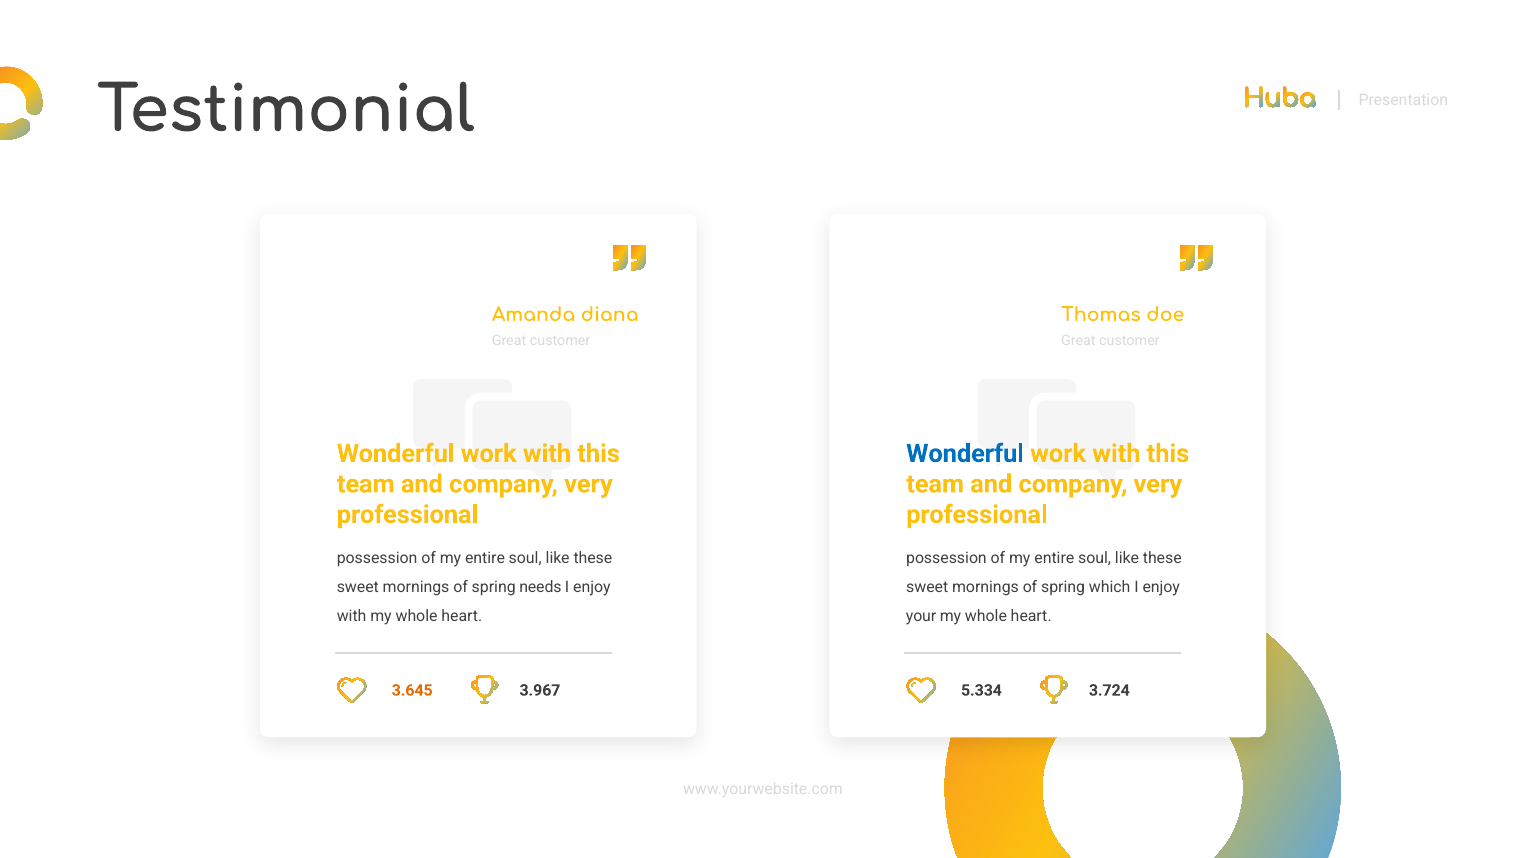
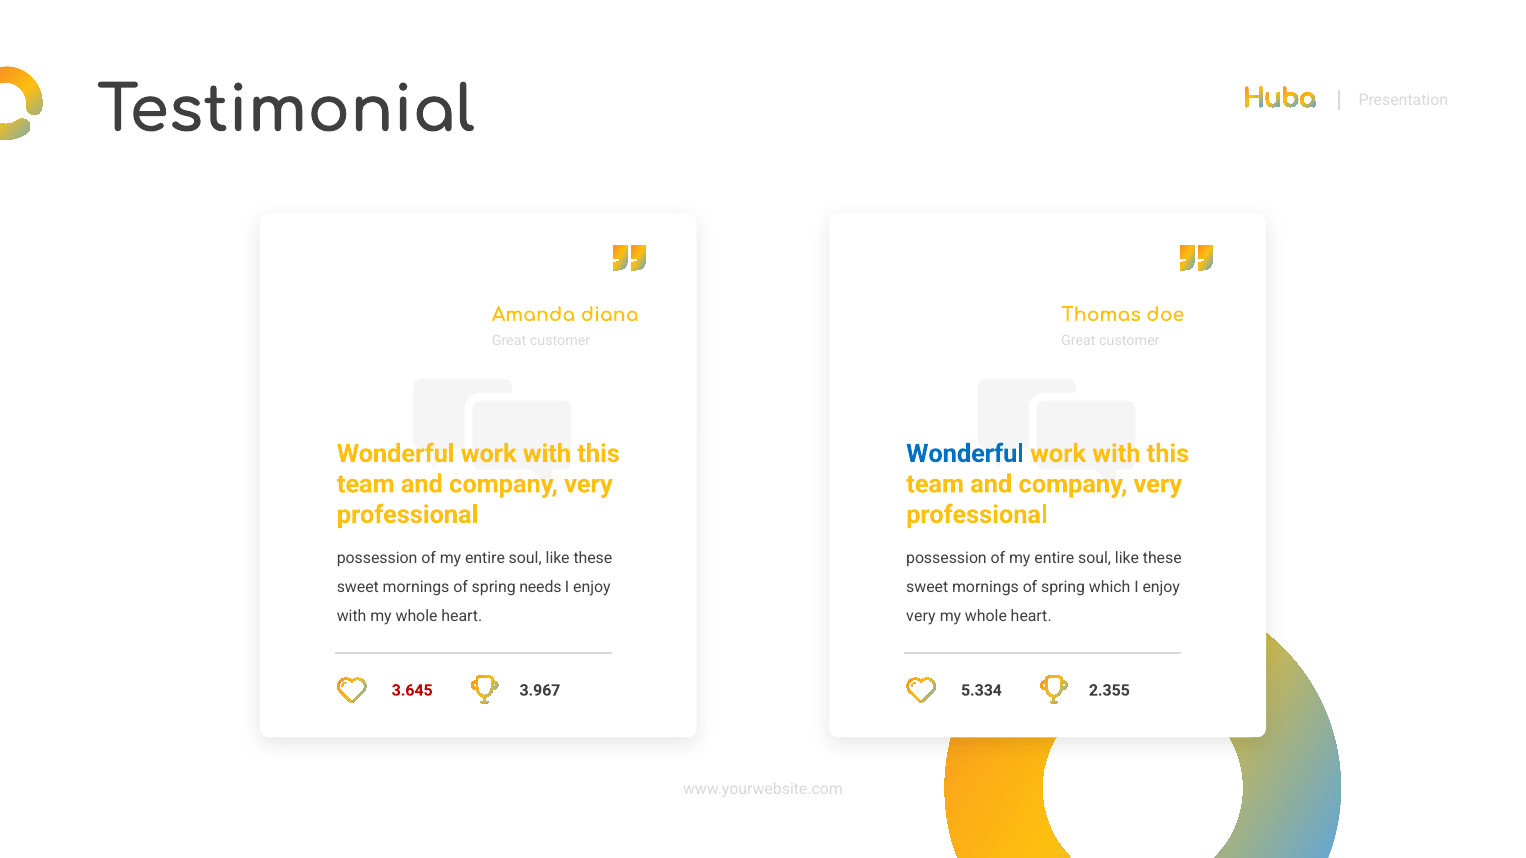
your: your -> very (921, 616)
3.645 colour: orange -> red (412, 691)
3.724: 3.724 -> 2.355 (1109, 691)
